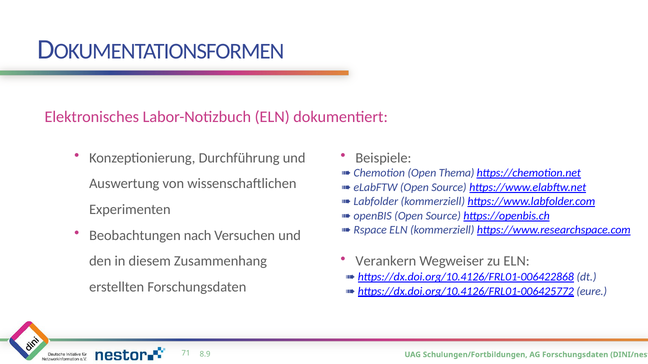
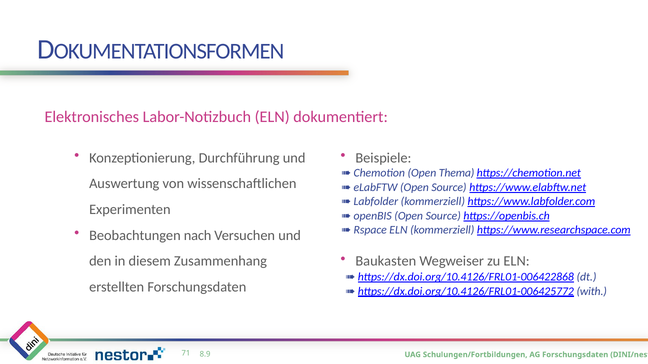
Verankern: Verankern -> Baukasten (386, 262)
eure: eure -> with (592, 292)
